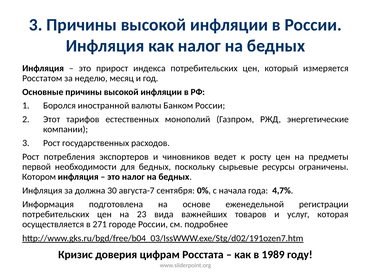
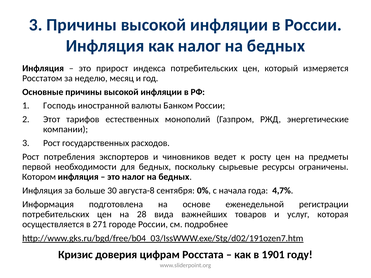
Боролся: Боролся -> Господь (59, 106)
должна: должна -> больше (90, 191)
августа-7: августа-7 -> августа-8 (137, 191)
23: 23 -> 28 (142, 215)
1989: 1989 -> 1901 (273, 255)
